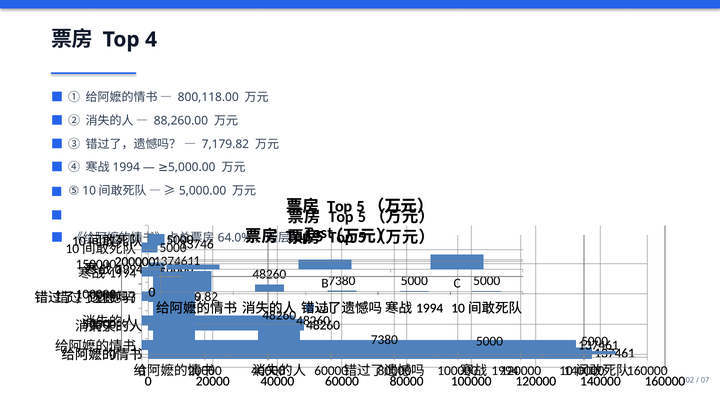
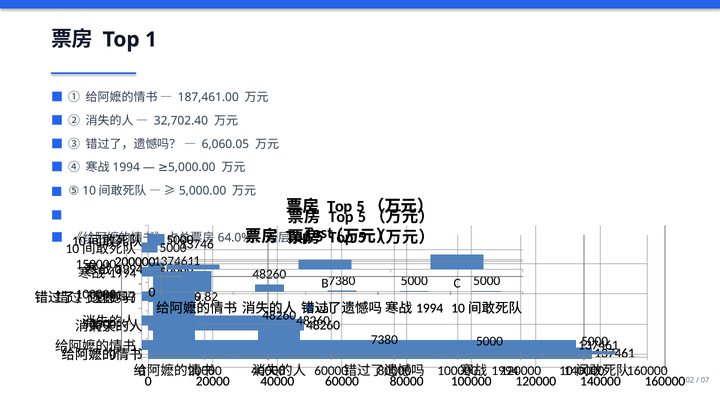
Top 4: 4 -> 1 (151, 40)
800,118.00: 800,118.00 -> 187,461.00 (208, 97)
88,260.00: 88,260.00 -> 32,702.40 (181, 121)
7,179.82: 7,179.82 -> 6,060.05 (225, 144)
